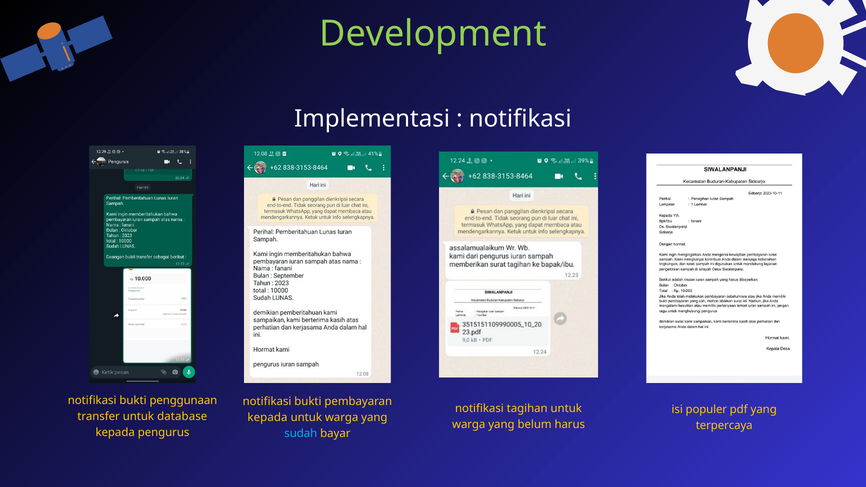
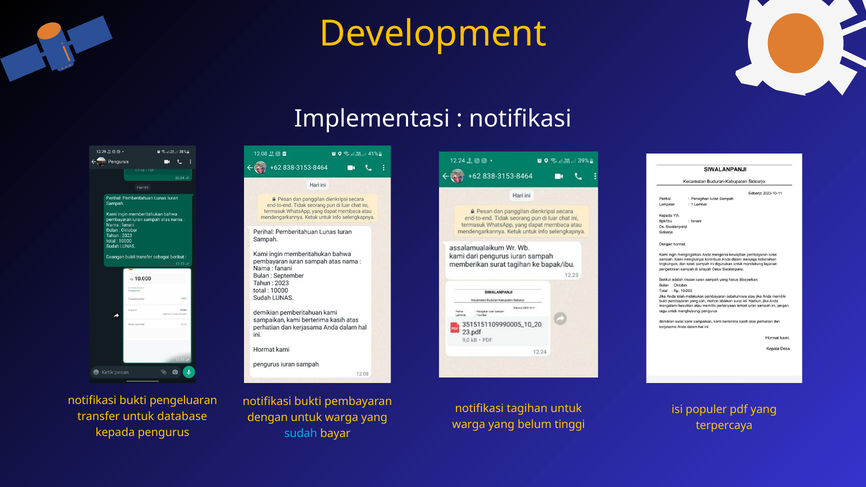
Development colour: light green -> yellow (433, 34)
penggunaan: penggunaan -> pengeluaran (183, 401)
kepada: kepada -> dengan (268, 417)
harus: harus -> tinggi (570, 424)
